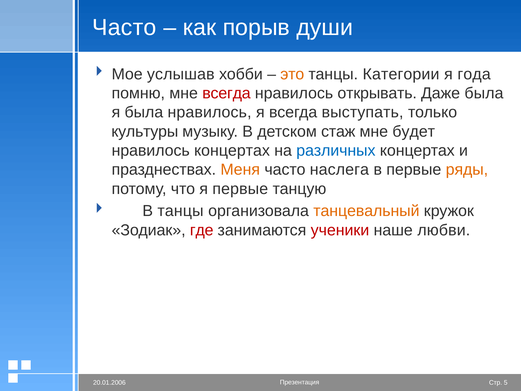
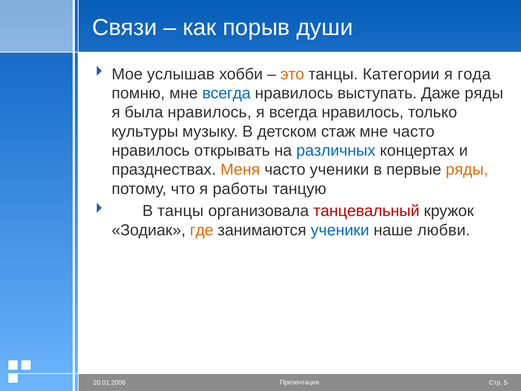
Часто: Часто -> Связи (124, 28)
всегда colour: red -> blue (226, 93)
открывать: открывать -> выступать (377, 93)
Даже была: была -> ряды (484, 93)
я всегда выступать: выступать -> нравилось (363, 112)
мне будет: будет -> часто (414, 131)
нравилось концертах: концертах -> открывать (232, 150)
часто наслега: наслега -> ученики (339, 170)
я первые: первые -> работы (240, 189)
танцевальный colour: orange -> red (366, 211)
где colour: red -> orange (202, 230)
ученики colour: red -> blue (340, 230)
